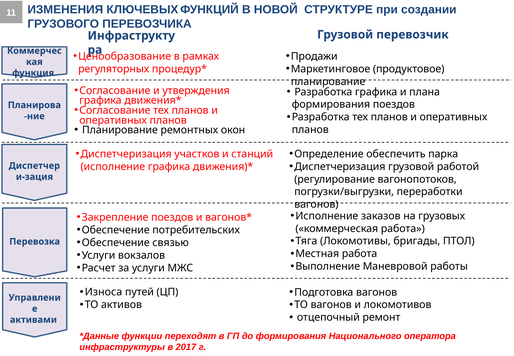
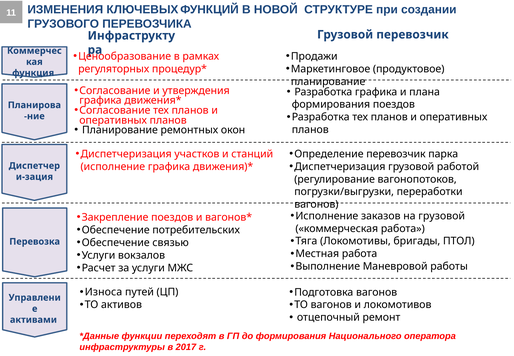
Определение обеспечить: обеспечить -> перевозчик (396, 154)
на грузовых: грузовых -> грузовой (442, 216)
